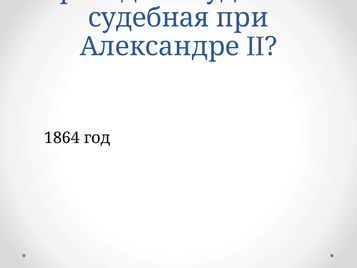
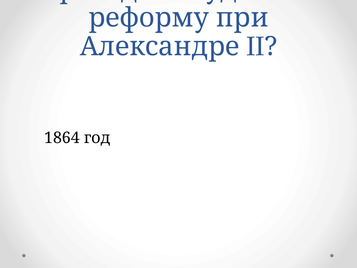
судебная: судебная -> реформу (149, 18)
